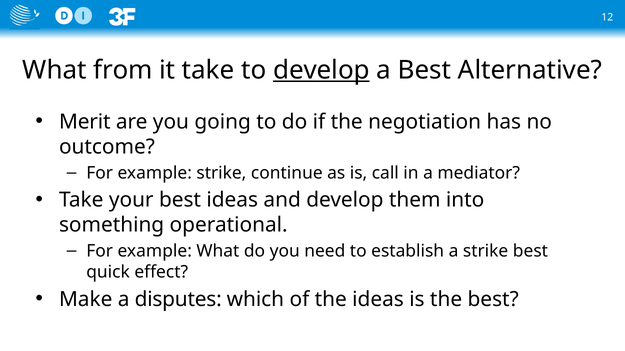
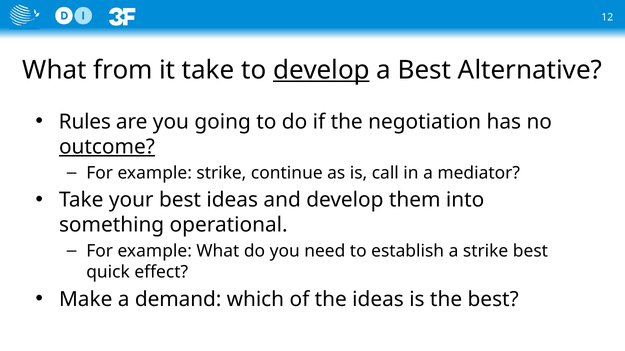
Merit: Merit -> Rules (85, 122)
outcome underline: none -> present (107, 147)
disputes: disputes -> demand (178, 300)
